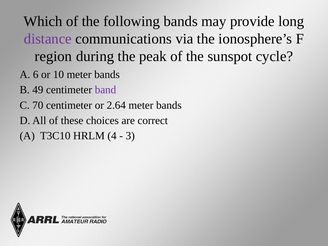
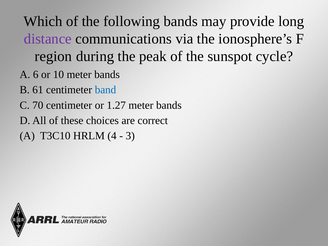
49: 49 -> 61 (38, 90)
band colour: purple -> blue (105, 90)
2.64: 2.64 -> 1.27 (116, 105)
